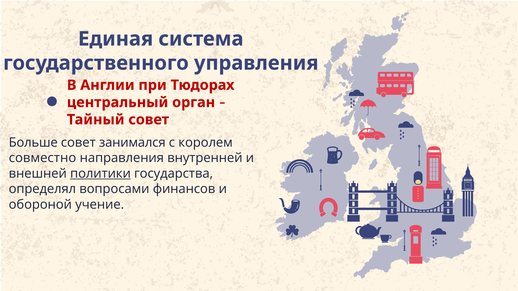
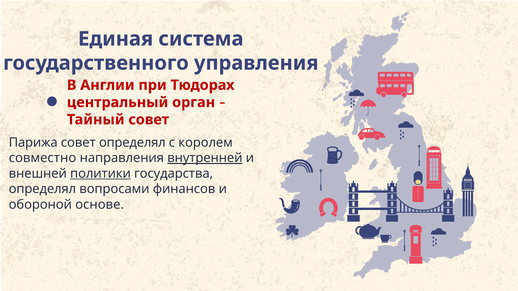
Больше: Больше -> Парижа (33, 143)
совет занимался: занимался -> определял (132, 143)
внутренней underline: none -> present (205, 158)
учение: учение -> основе (100, 205)
